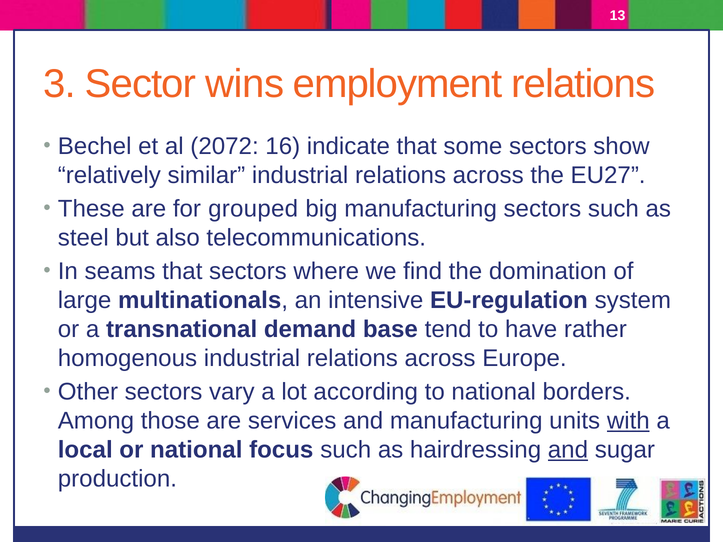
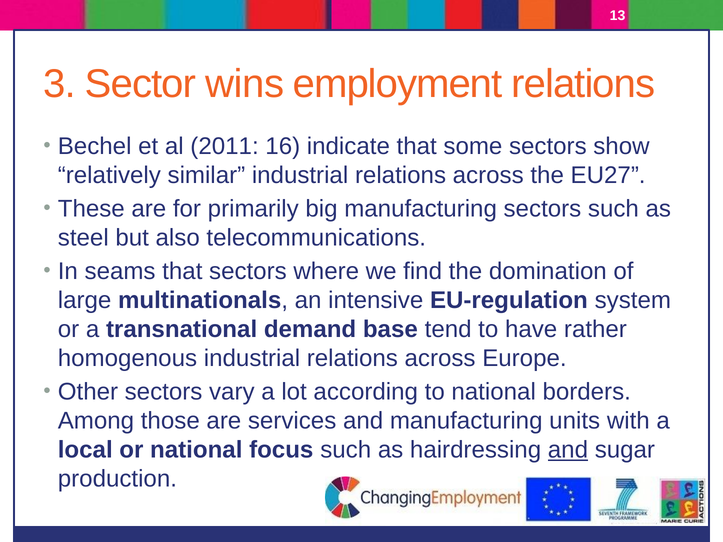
2072: 2072 -> 2011 (225, 146)
grouped: grouped -> primarily (253, 209)
with underline: present -> none (628, 421)
